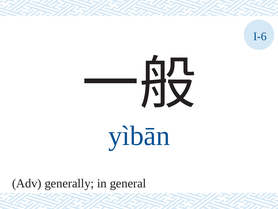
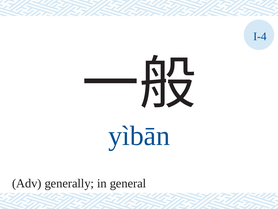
I-6: I-6 -> I-4 (260, 36)
